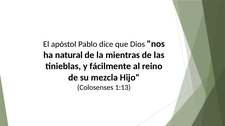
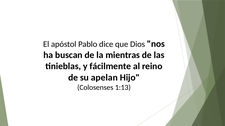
natural: natural -> buscan (69, 55)
mezcla: mezcla -> apelan (104, 78)
